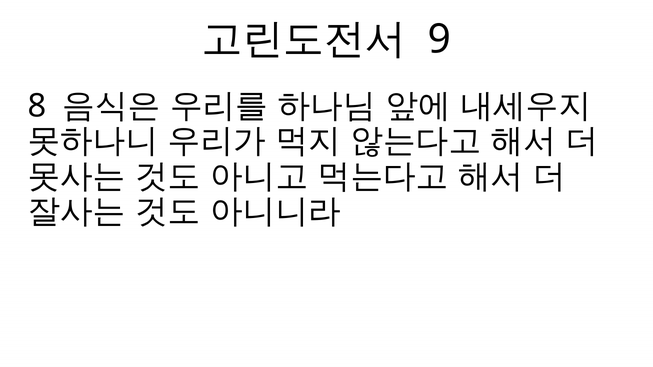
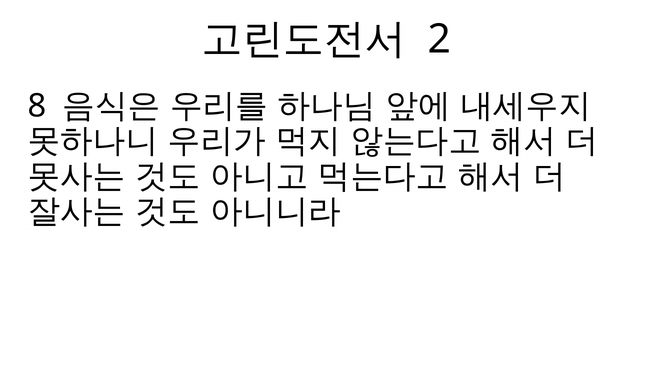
9: 9 -> 2 (440, 39)
